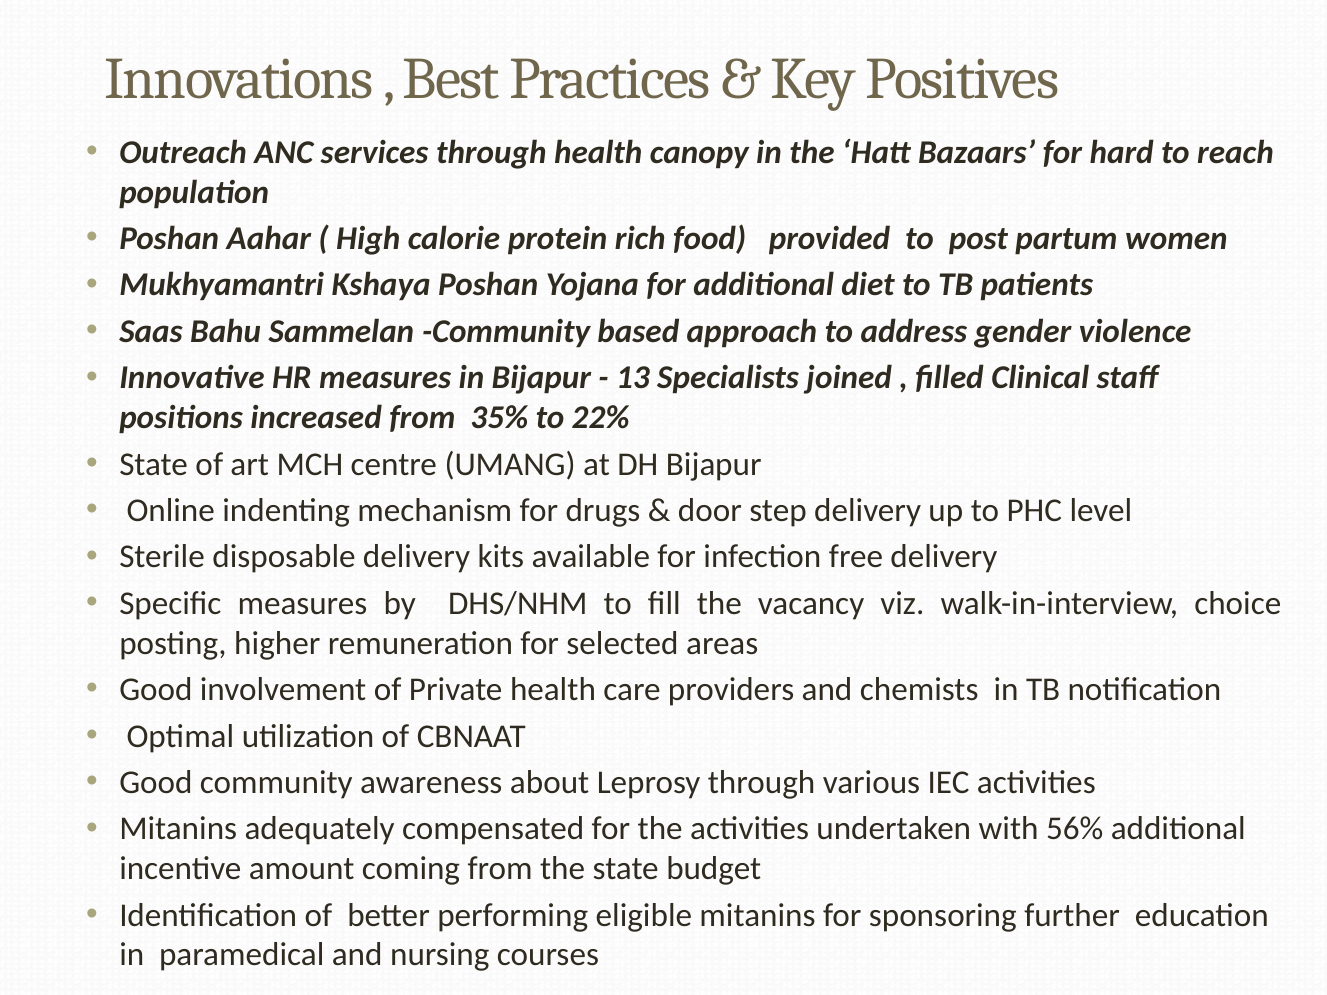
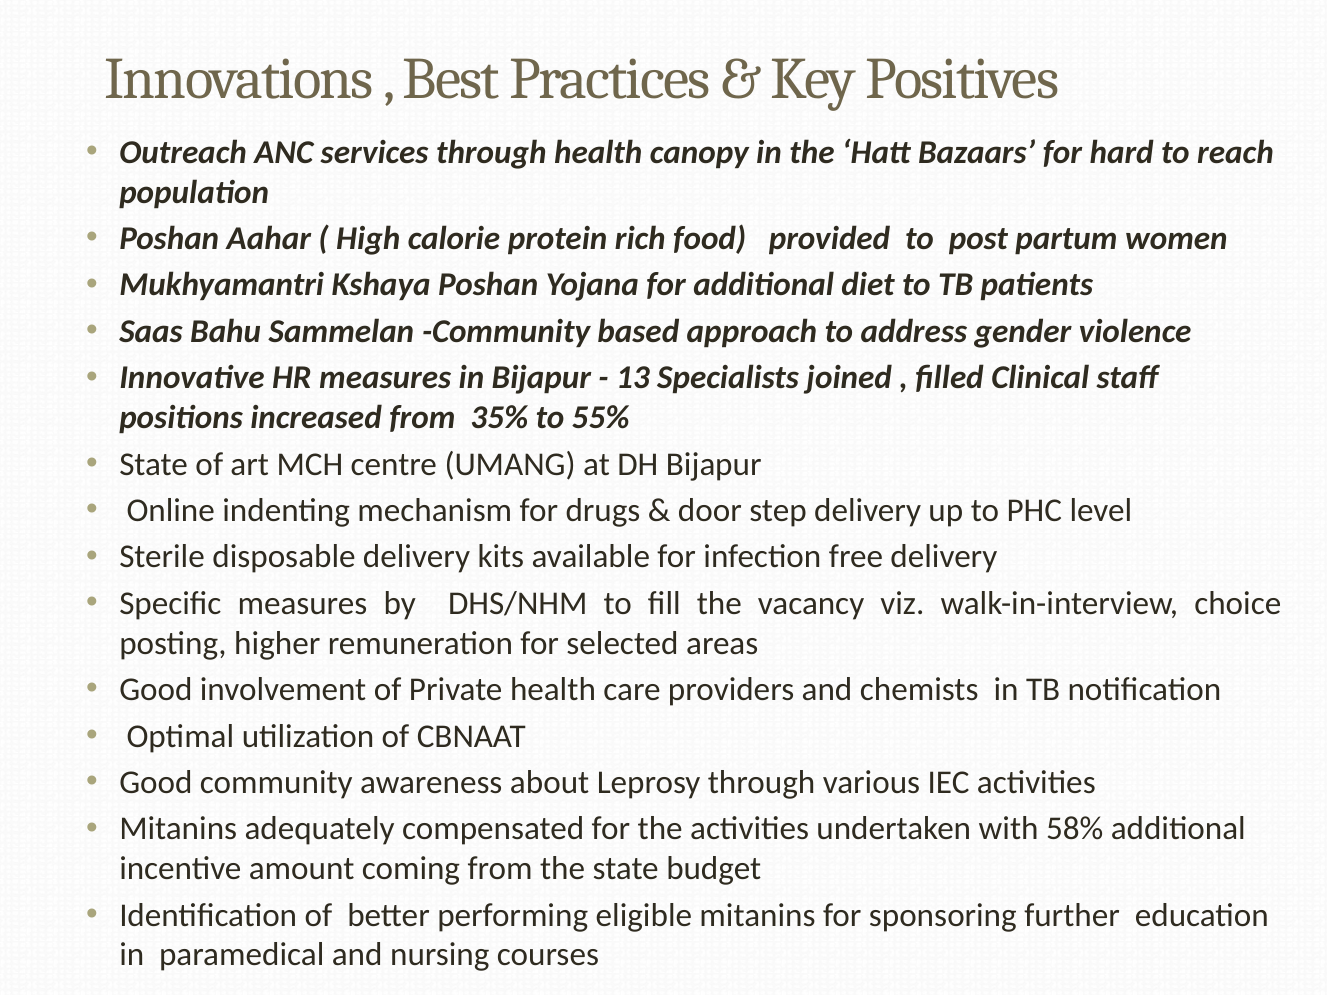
22%: 22% -> 55% (601, 418)
56%: 56% -> 58% (1075, 829)
